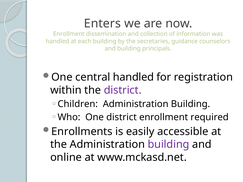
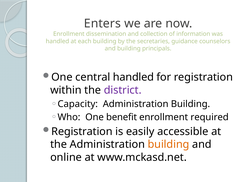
Children: Children -> Capacity (78, 104)
One district: district -> benefit (122, 117)
Enrollments: Enrollments -> Registration (82, 132)
building colour: purple -> orange (169, 145)
